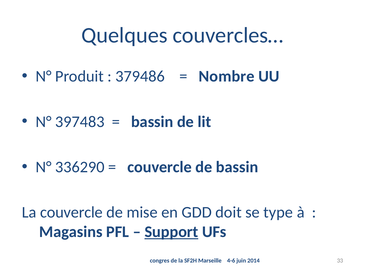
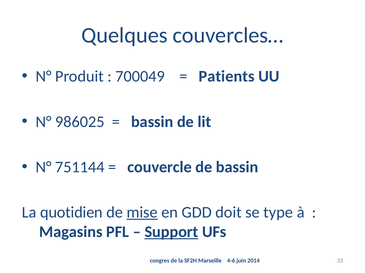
379486: 379486 -> 700049 (140, 77)
Nombre: Nombre -> Patients (227, 77)
397483: 397483 -> 986025 (80, 122)
336290: 336290 -> 751144 (80, 168)
La couvercle: couvercle -> quotidien (71, 213)
mise underline: none -> present (142, 213)
